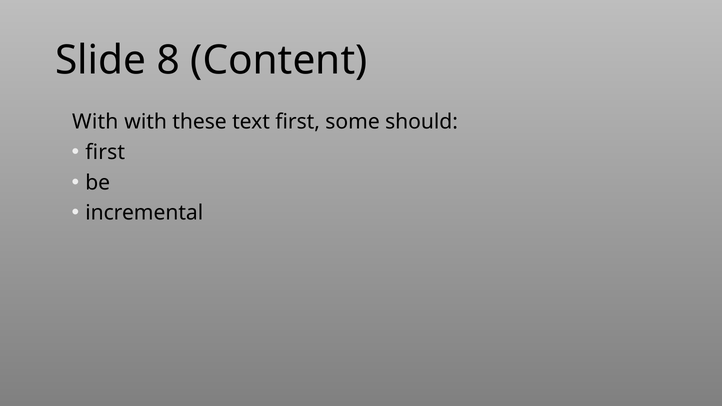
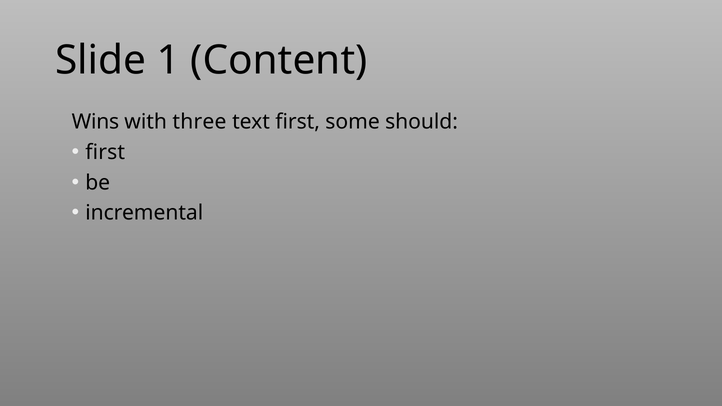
8: 8 -> 1 (168, 61)
With: With -> Wins (95, 122)
these: these -> three (199, 122)
